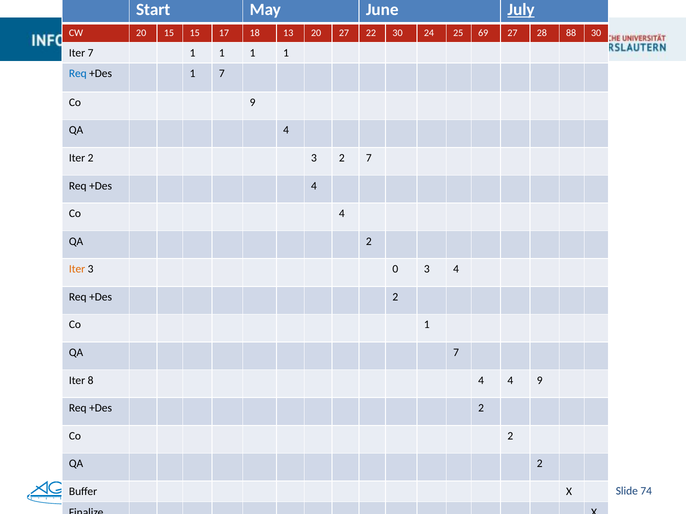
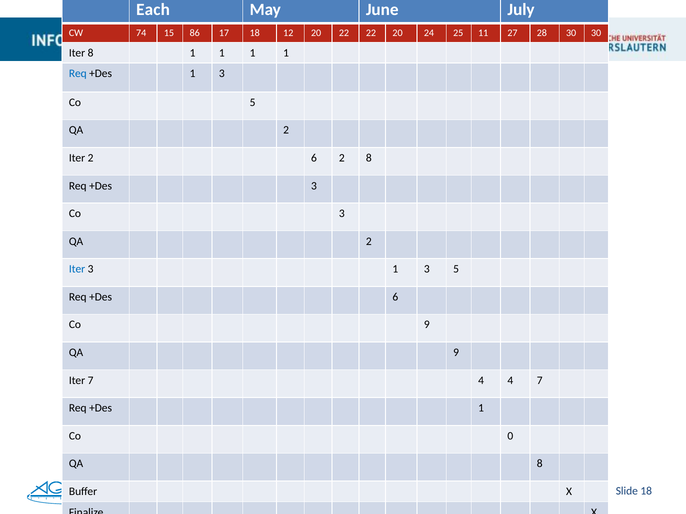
Start: Start -> Each (153, 10)
July underline: present -> none (521, 10)
CW 20: 20 -> 74 (141, 33)
15 15: 15 -> 86 (195, 33)
13: 13 -> 12 (288, 33)
20 27: 27 -> 22 (344, 33)
22 30: 30 -> 20 (398, 33)
69: 69 -> 11 (483, 33)
28 88: 88 -> 30 (571, 33)
Iter 7: 7 -> 8 (91, 53)
+Des 1 7: 7 -> 3 (222, 74)
Co 9: 9 -> 5 (253, 102)
4: 4 -> 2 (286, 130)
2 3: 3 -> 6 (314, 158)
2 7: 7 -> 8 (369, 158)
+Des 4: 4 -> 3 (314, 186)
Co 4: 4 -> 3 (342, 214)
Iter colour: orange -> blue (77, 269)
3 0: 0 -> 1 (395, 269)
3 4: 4 -> 5 (456, 269)
2: 2 -> 6 (395, 297)
Co 1: 1 -> 9 (427, 325)
QA 7: 7 -> 9 (456, 353)
Iter 8: 8 -> 7 (91, 381)
4 9: 9 -> 7 (540, 381)
2: 2 -> 1 (481, 408)
Co 2: 2 -> 0 (510, 436)
2: 2 -> 8 (540, 464)
74: 74 -> 18 (646, 491)
